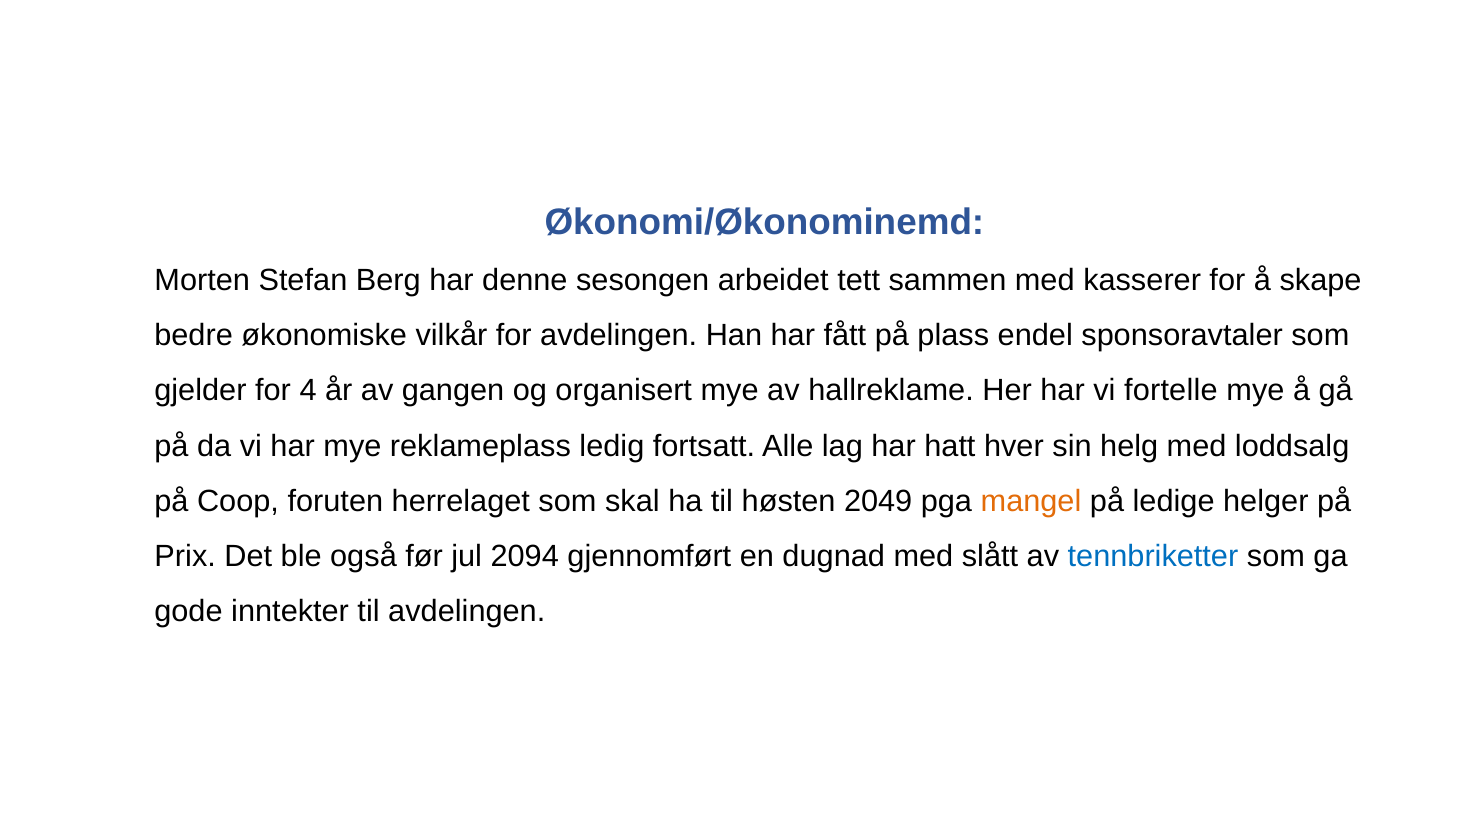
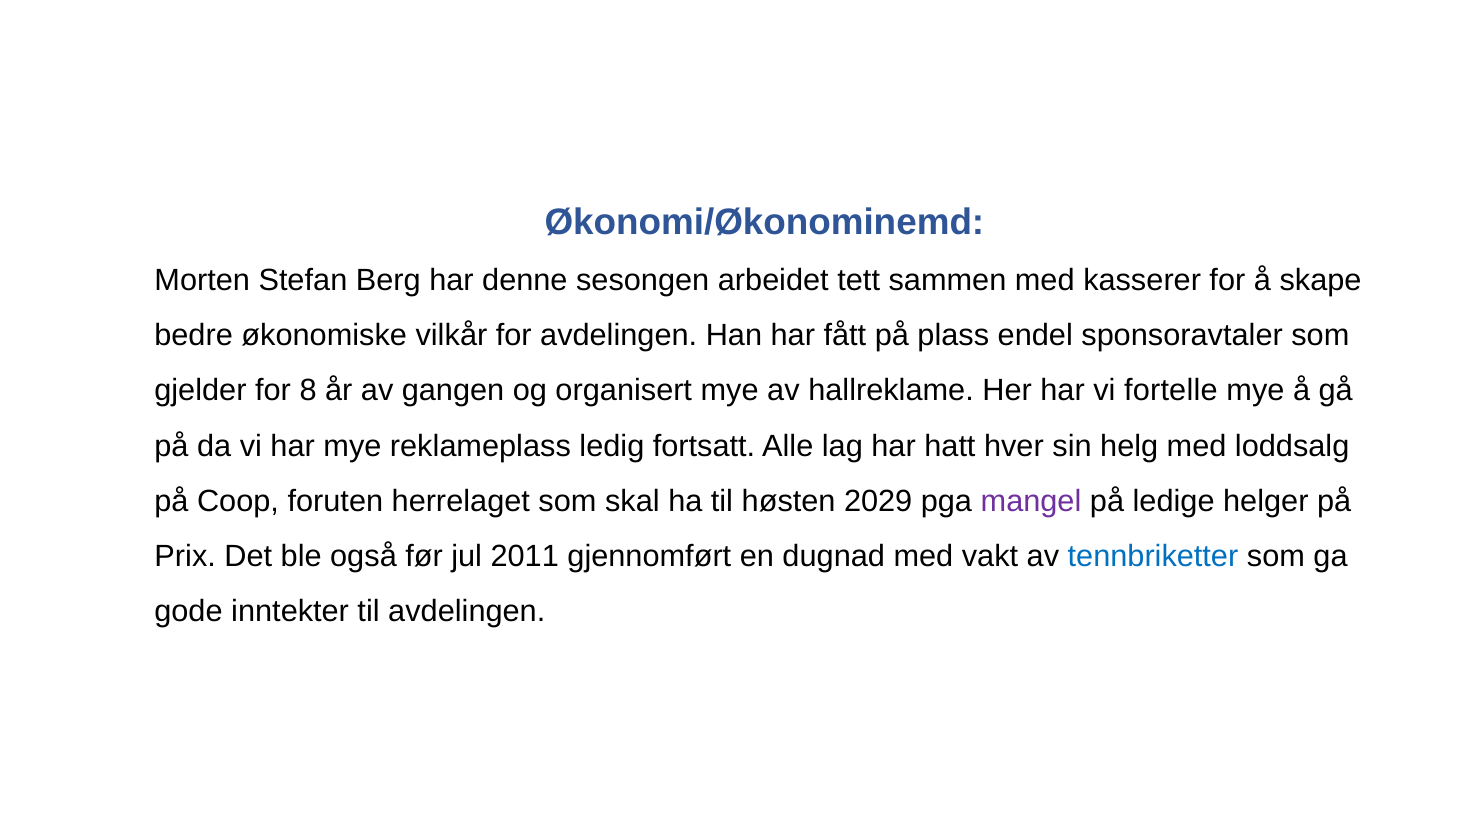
4: 4 -> 8 (308, 391)
2049: 2049 -> 2029 (878, 501)
mangel colour: orange -> purple (1031, 501)
2094: 2094 -> 2011 (525, 557)
slått: slått -> vakt (990, 557)
